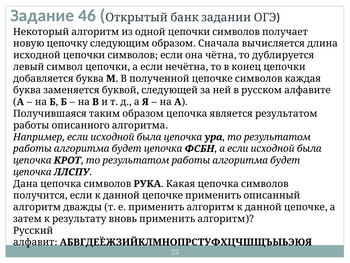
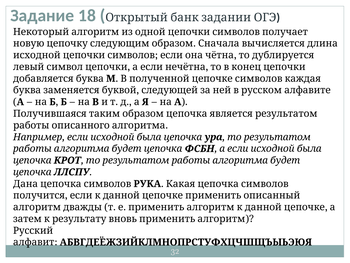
46: 46 -> 18 (87, 16)
